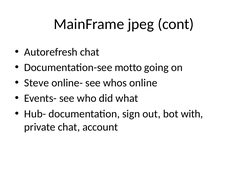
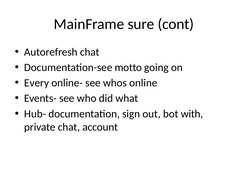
jpeg: jpeg -> sure (141, 24)
Steve: Steve -> Every (37, 83)
